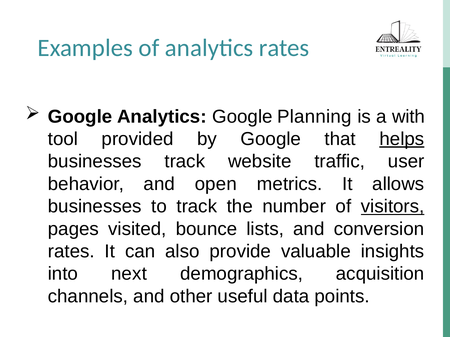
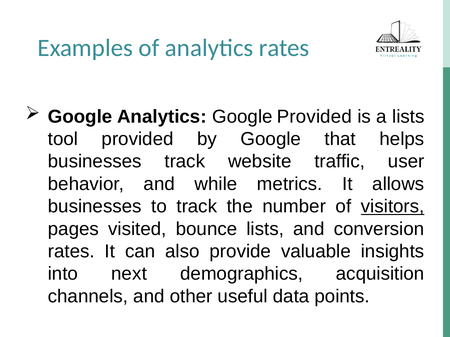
Google Planning: Planning -> Provided (314, 117)
a with: with -> lists (408, 117)
helps underline: present -> none (402, 139)
open: open -> while (216, 184)
